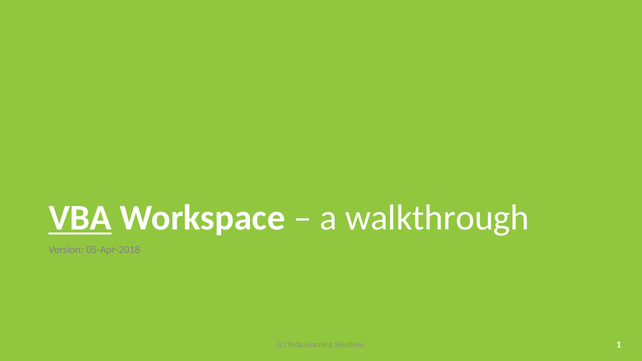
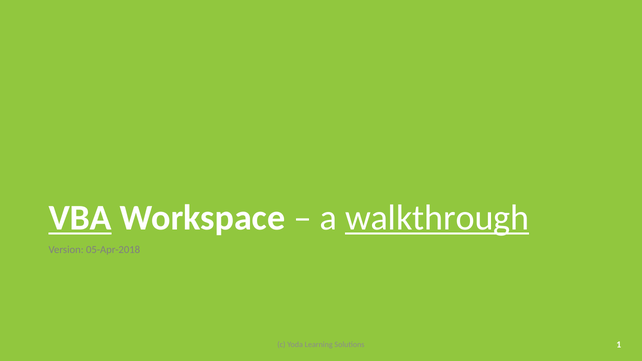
walkthrough underline: none -> present (437, 218)
